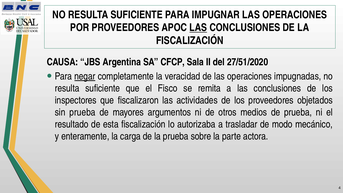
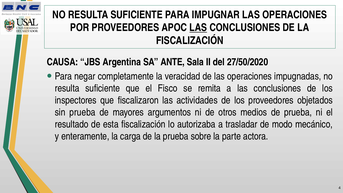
CFCP: CFCP -> ANTE (173, 62)
27/51/2020: 27/51/2020 -> 27/50/2020 (248, 62)
negar underline: present -> none (85, 76)
